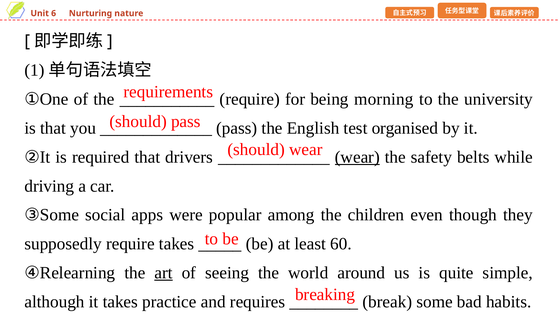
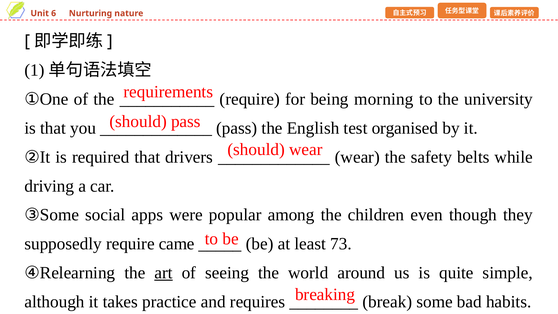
wear underline: present -> none (357, 157)
require takes: takes -> came (177, 244)
60: 60 -> 73 (341, 244)
